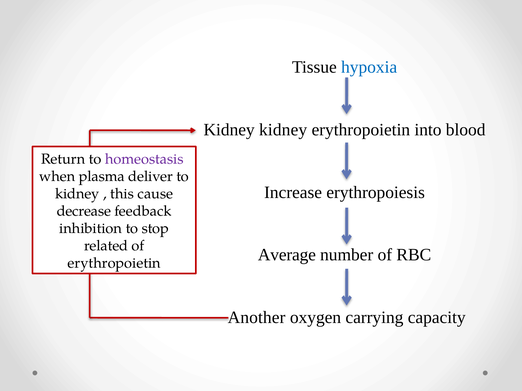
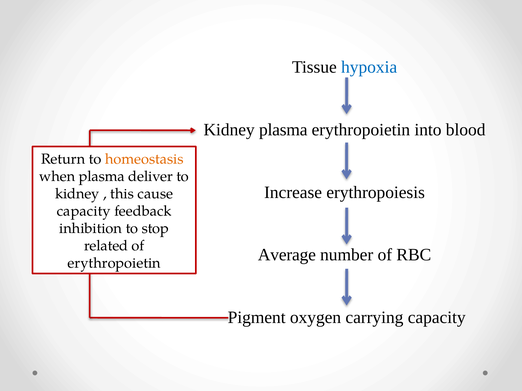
Kidney kidney: kidney -> plasma (283, 130)
homeostasis colour: purple -> orange (144, 159)
decrease: decrease -> capacity (84, 211)
Another: Another -> Pigment (257, 318)
